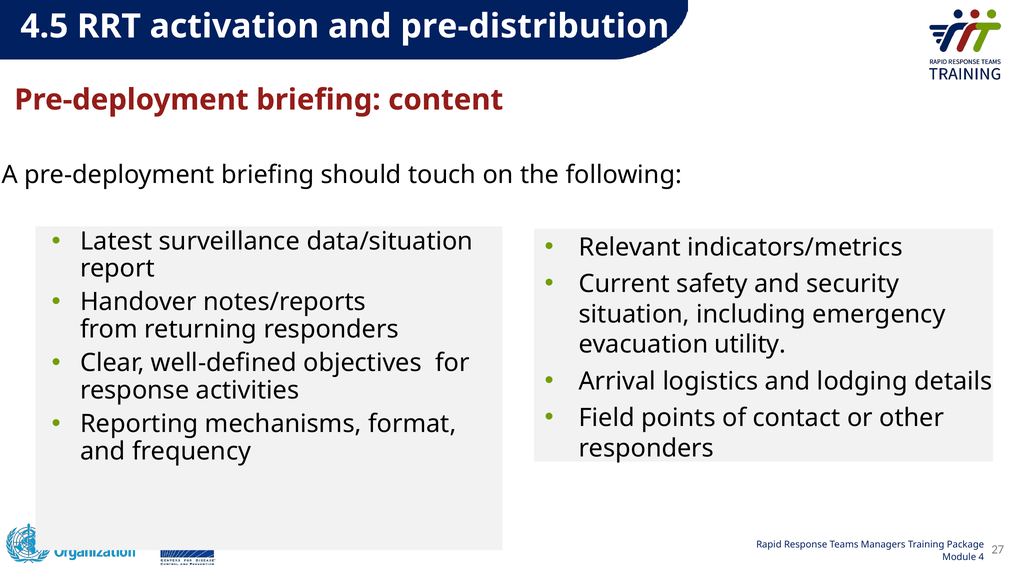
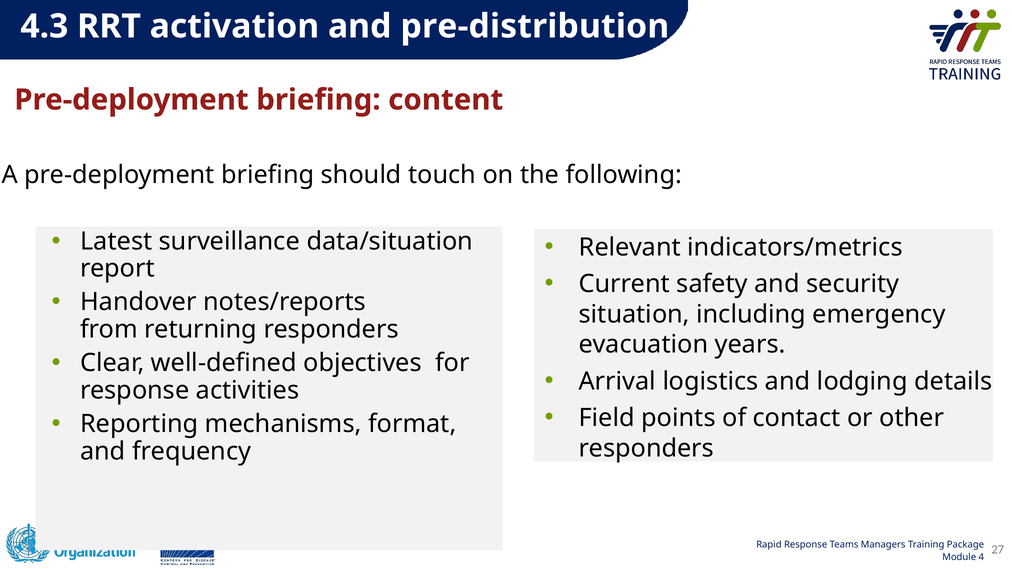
4.5: 4.5 -> 4.3 (44, 26)
utility: utility -> years (750, 345)
